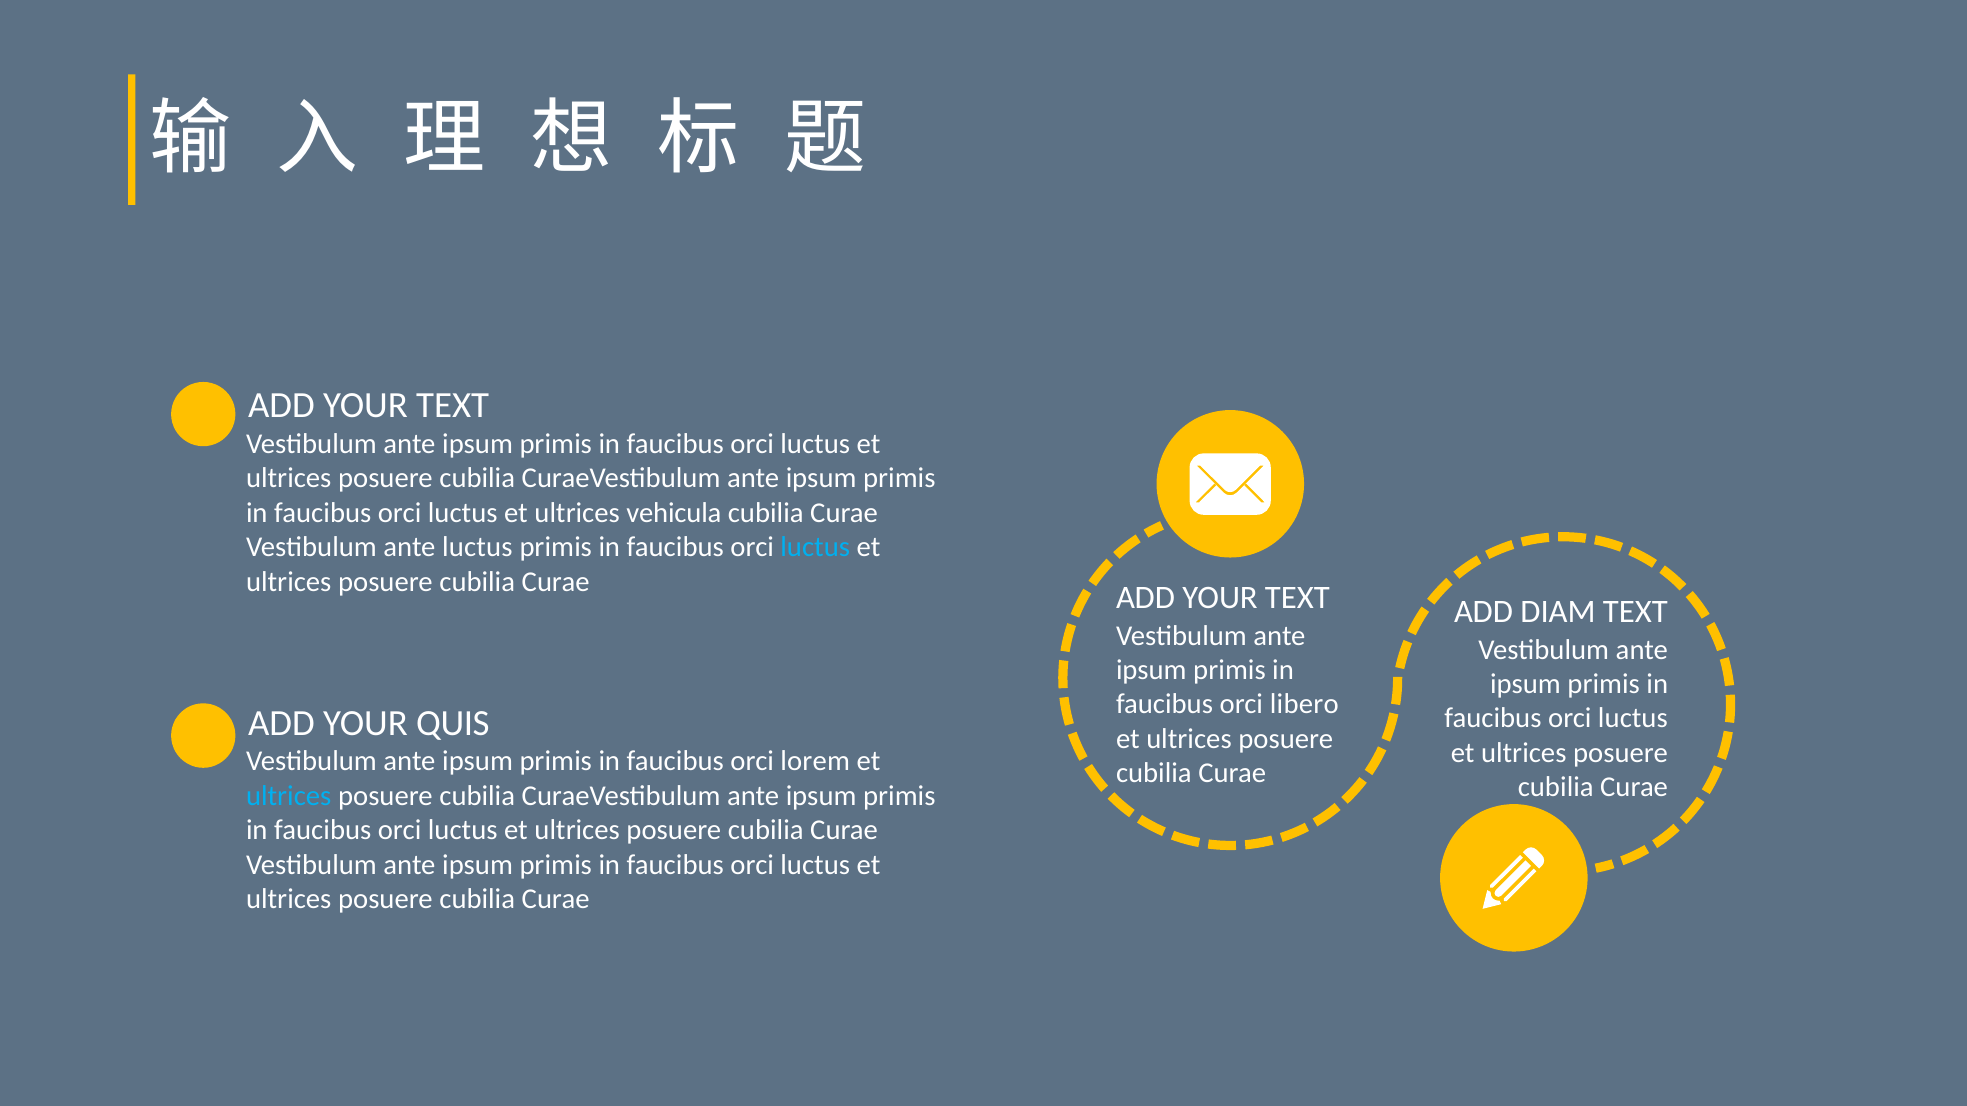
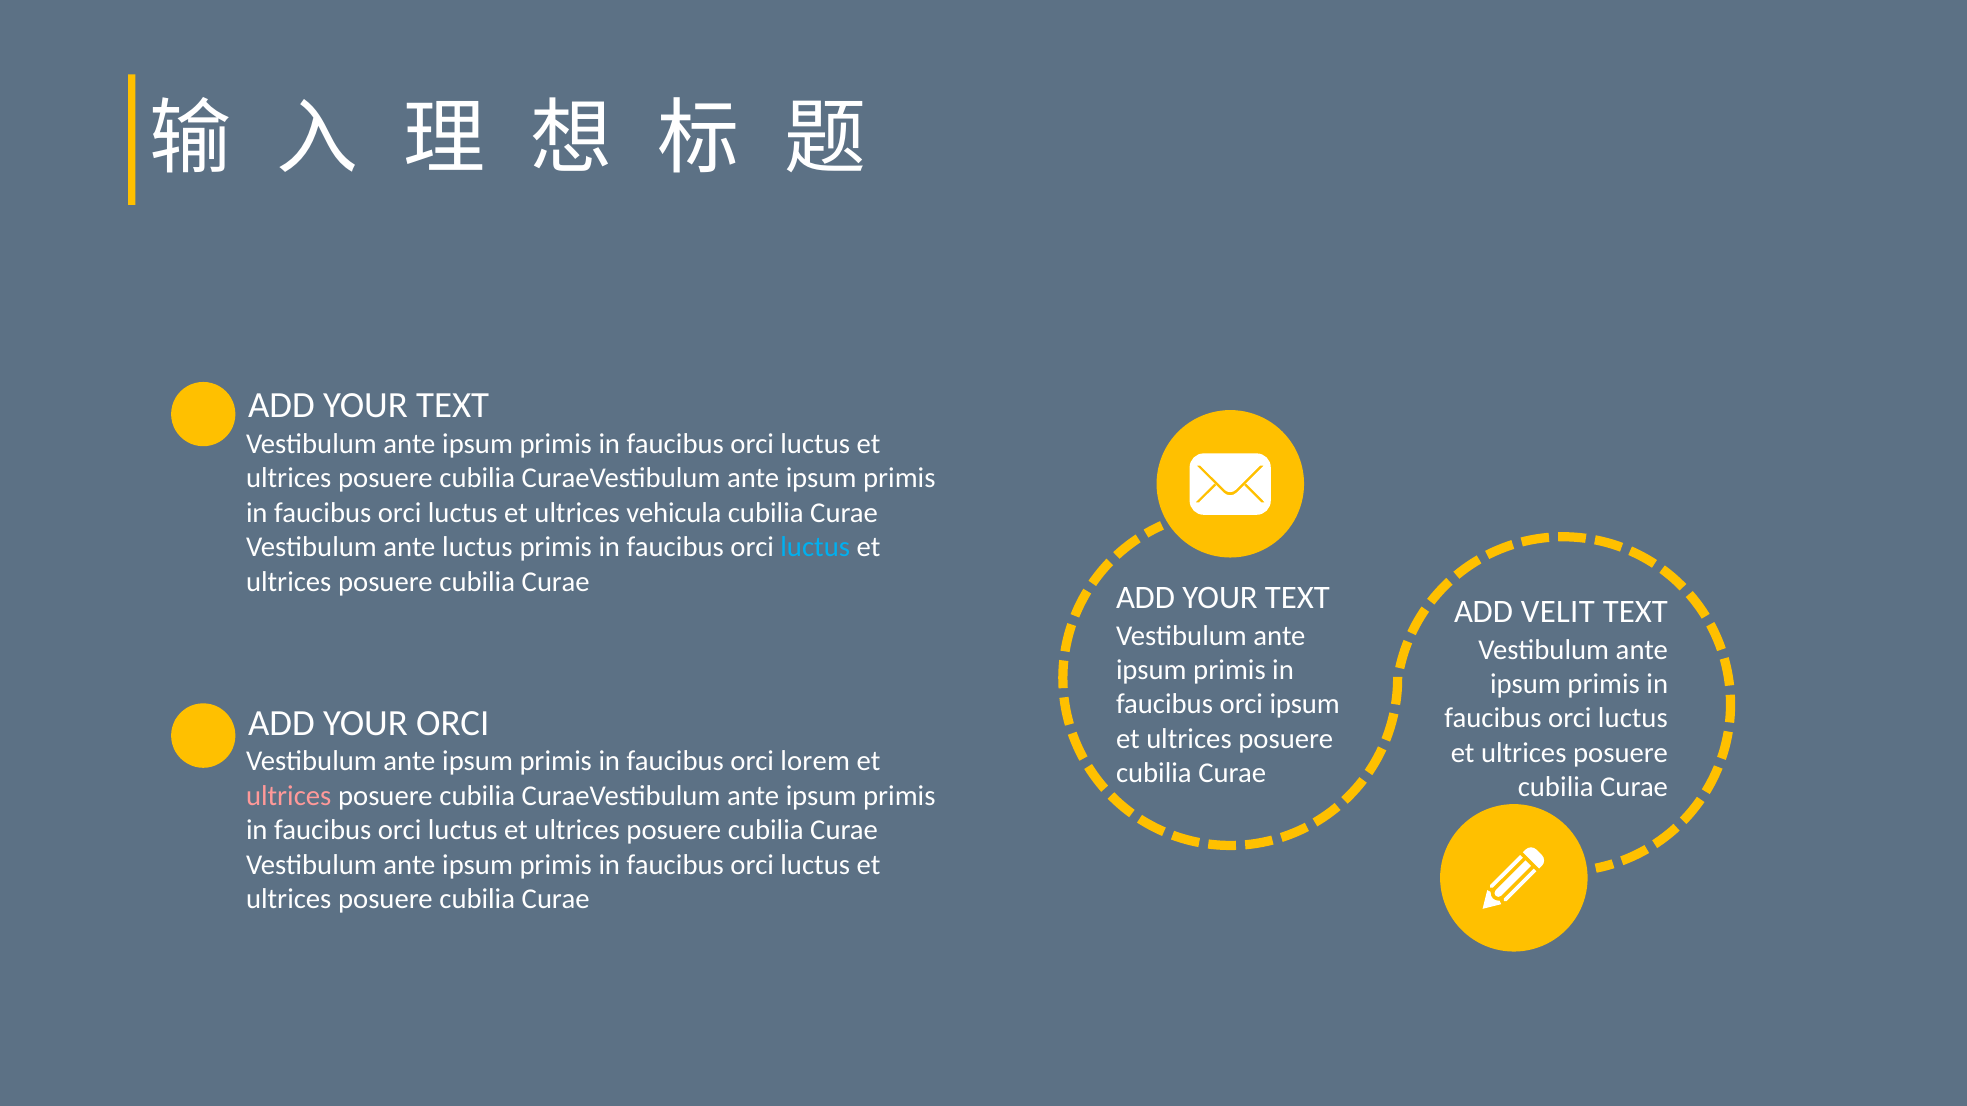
DIAM: DIAM -> VELIT (1558, 612)
orci libero: libero -> ipsum (1305, 705)
YOUR QUIS: QUIS -> ORCI (453, 723)
ultrices colour: light blue -> pink (289, 796)
